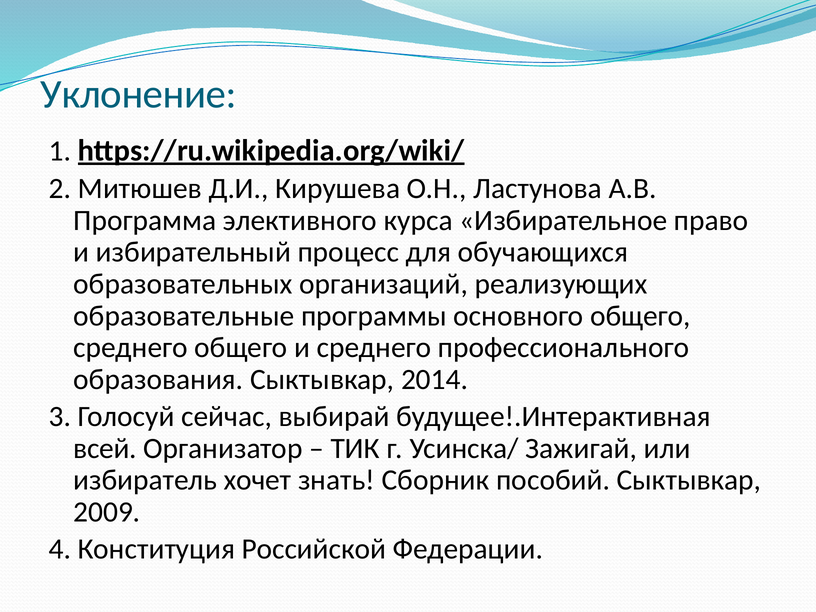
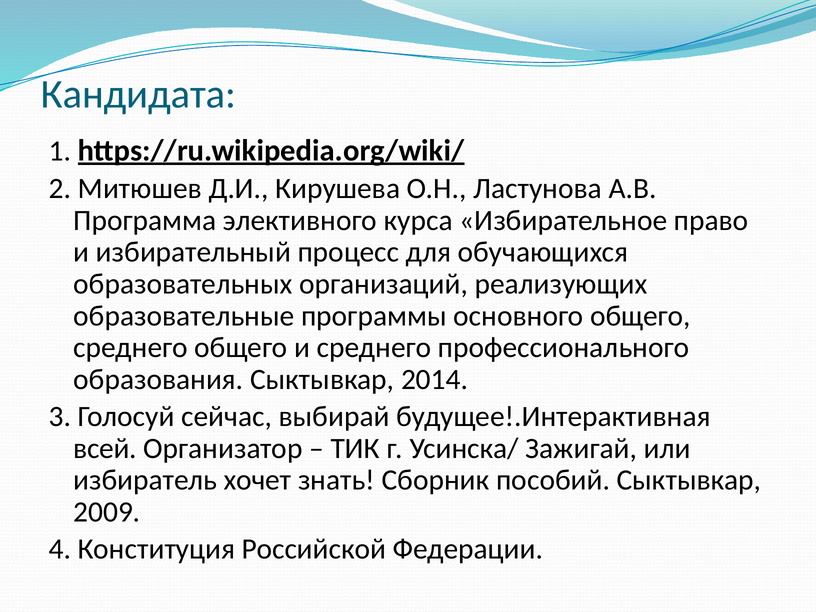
Уклонение: Уклонение -> Кандидата (138, 94)
